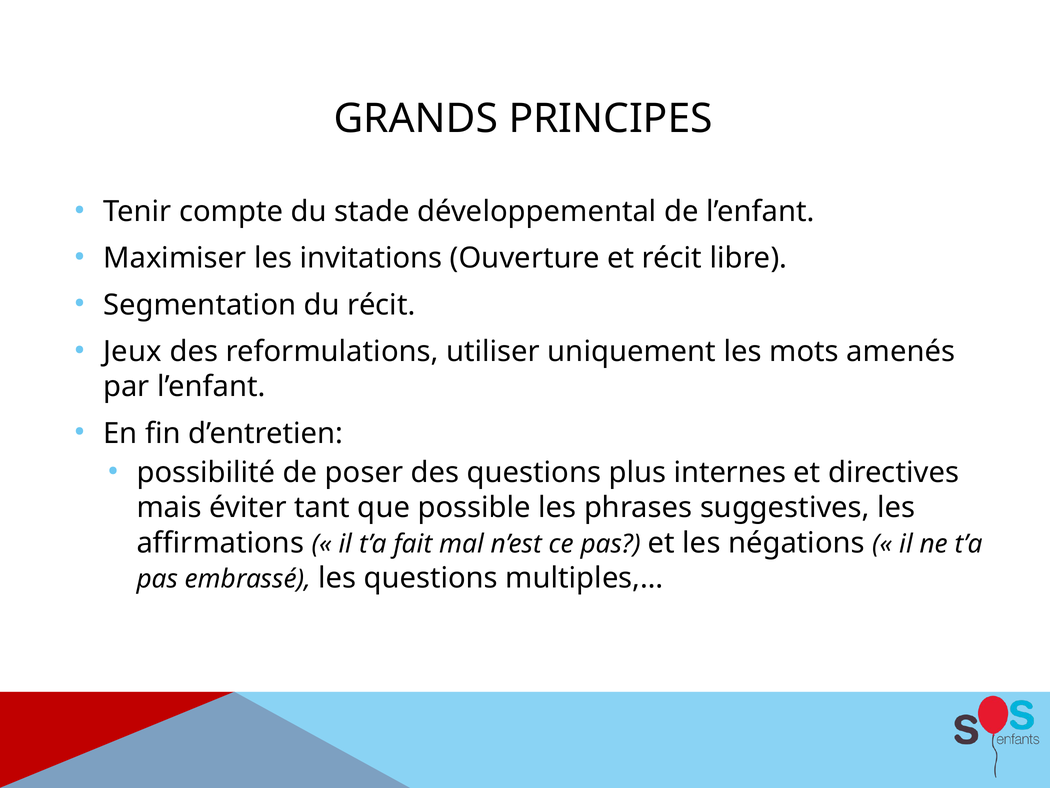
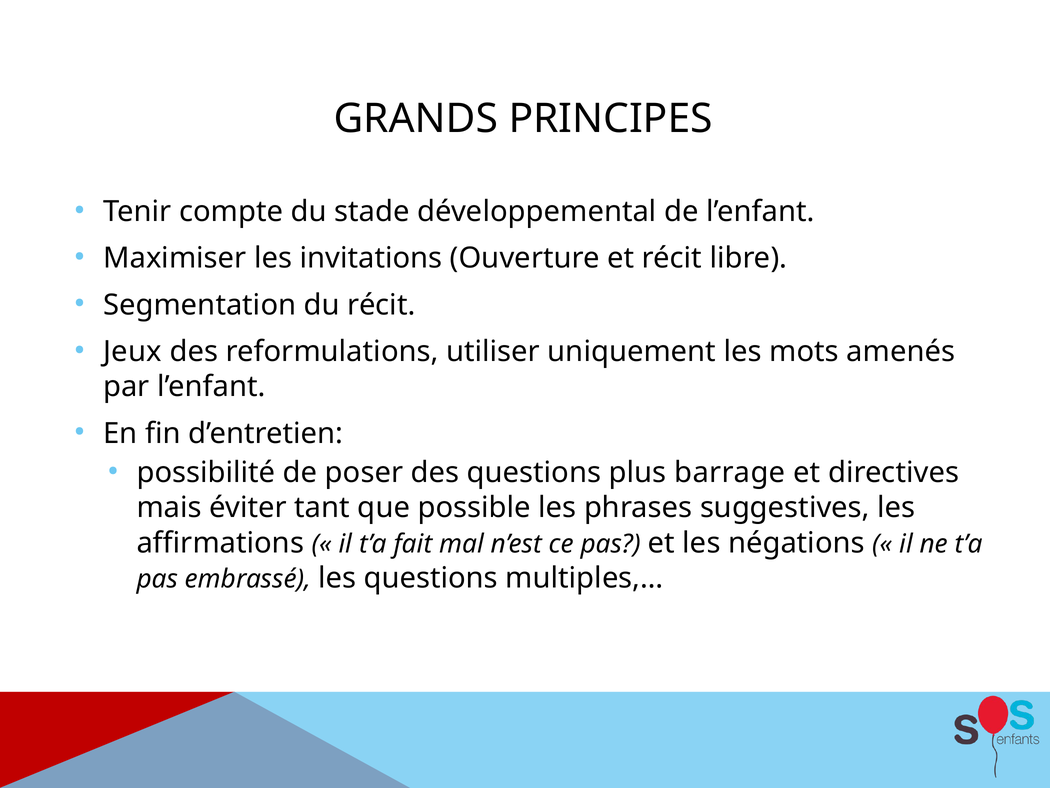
internes: internes -> barrage (730, 473)
